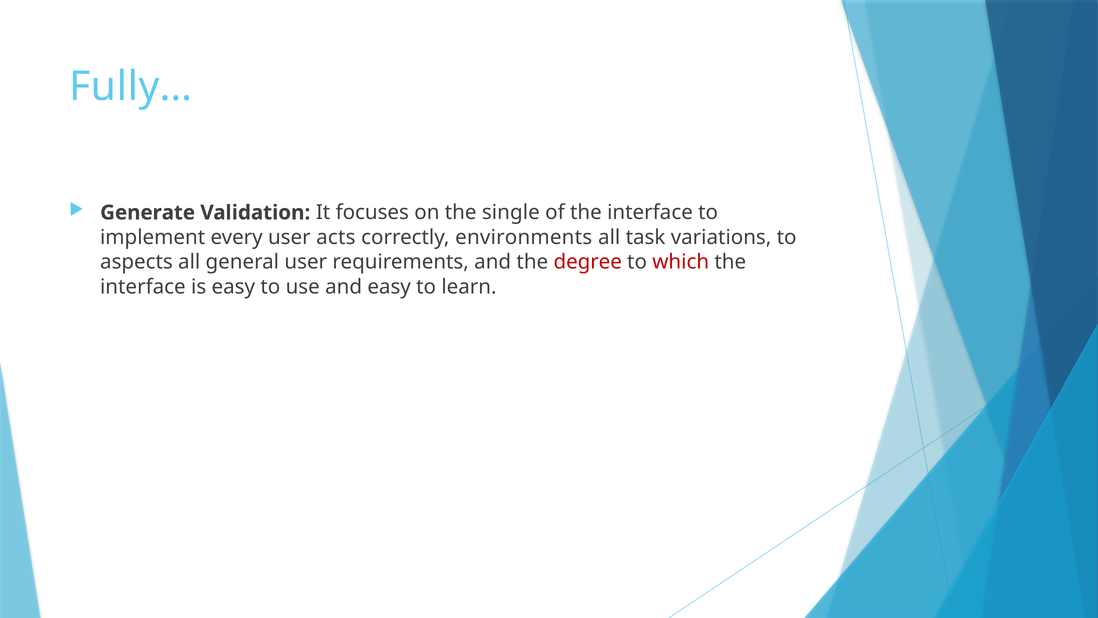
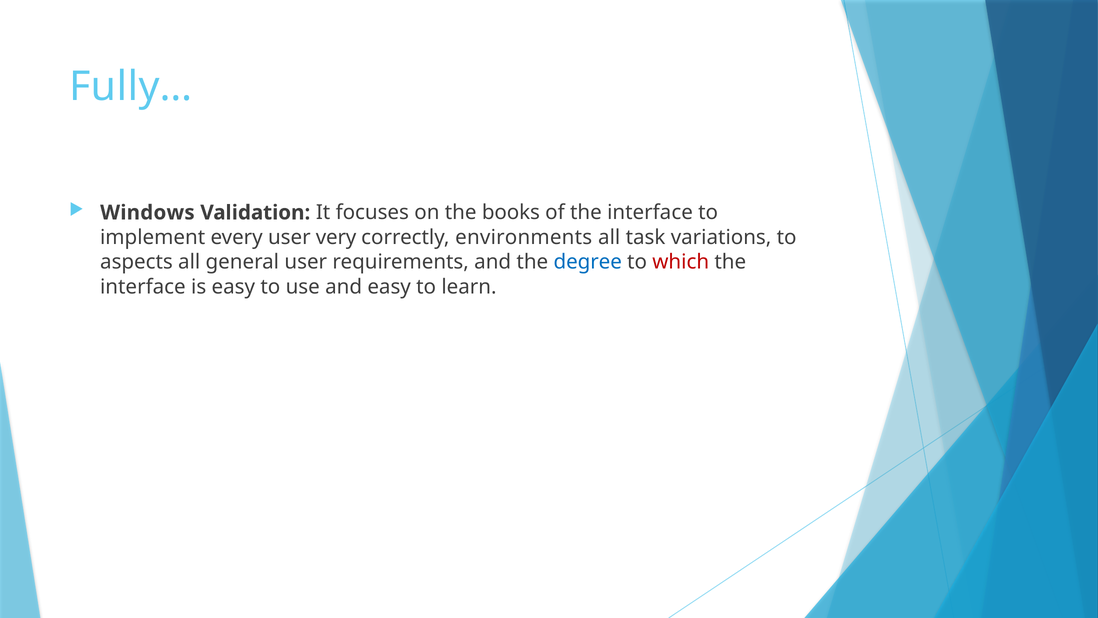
Generate: Generate -> Windows (147, 213)
single: single -> books (511, 213)
acts: acts -> very (336, 237)
degree colour: red -> blue (588, 262)
